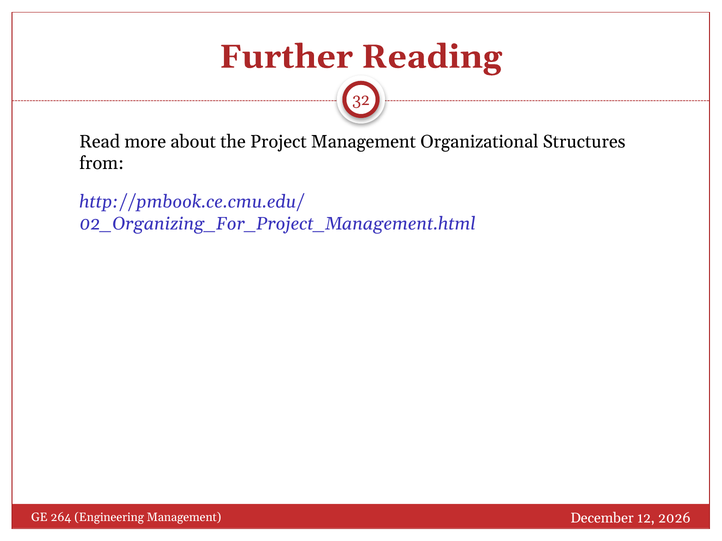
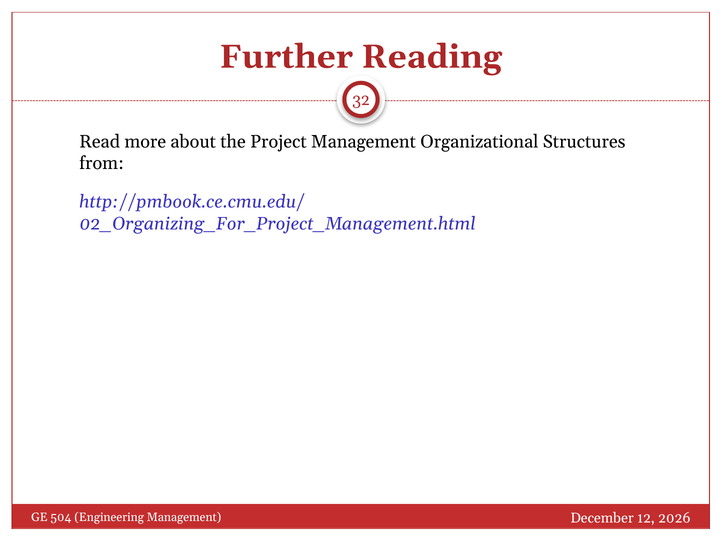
264: 264 -> 504 (61, 518)
